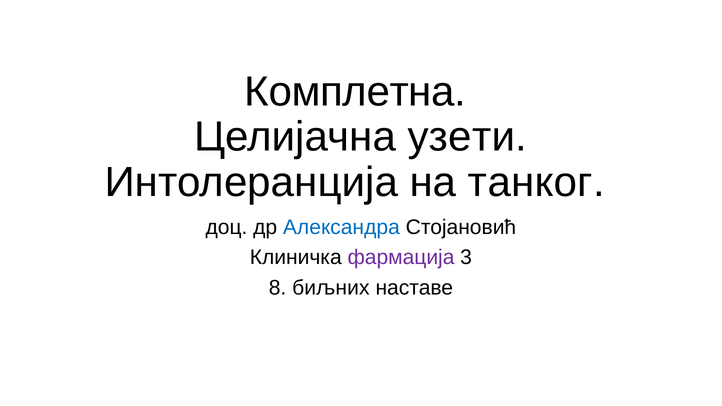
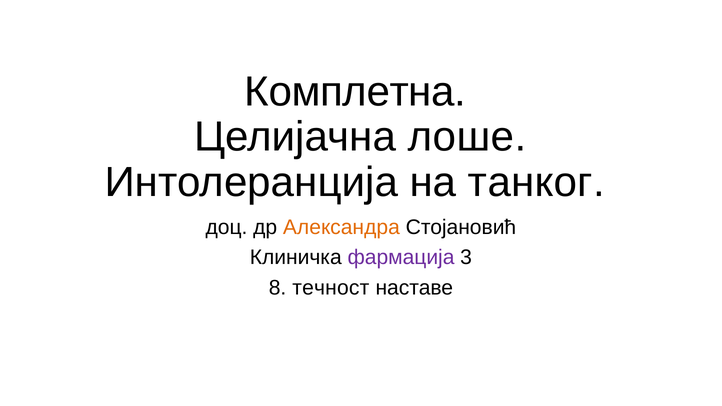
узети: узети -> лоше (467, 137)
Александра colour: blue -> orange (341, 227)
биљних: биљних -> течност (331, 288)
